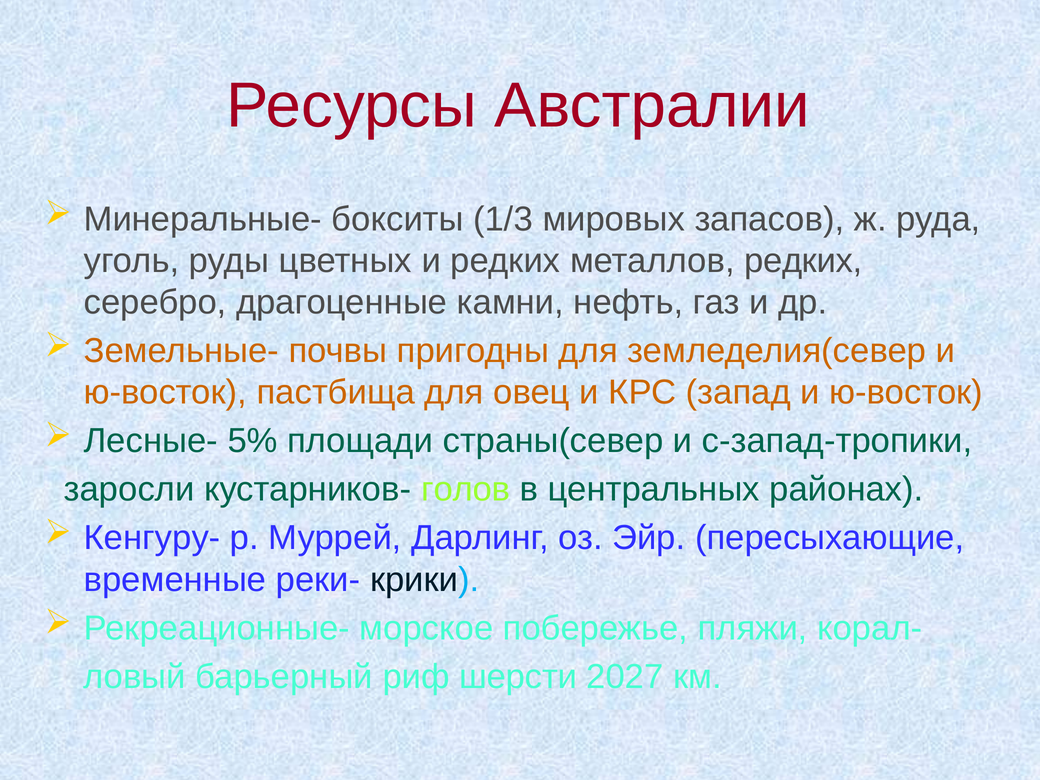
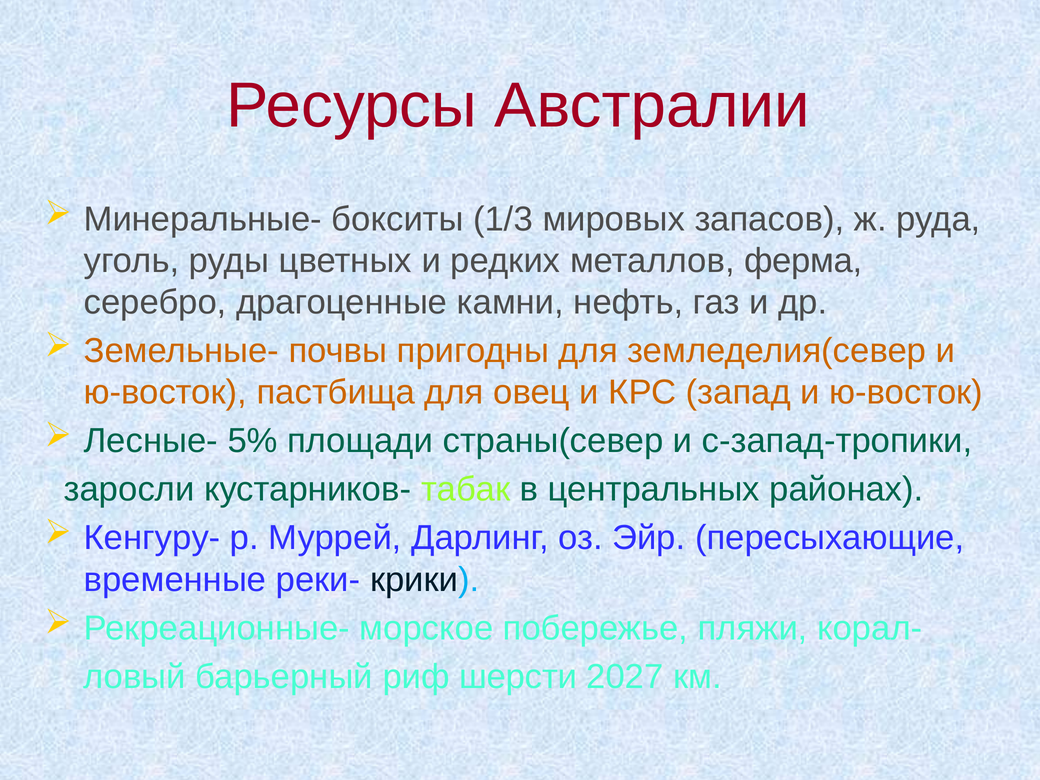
металлов редких: редких -> ферма (803, 261)
голов: голов -> табак (466, 489)
